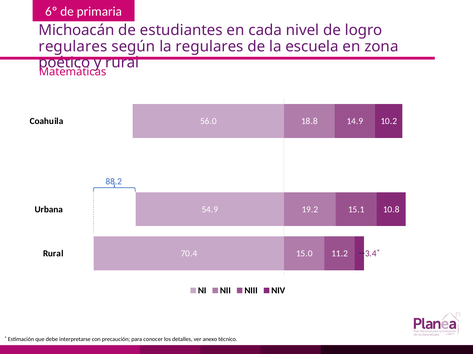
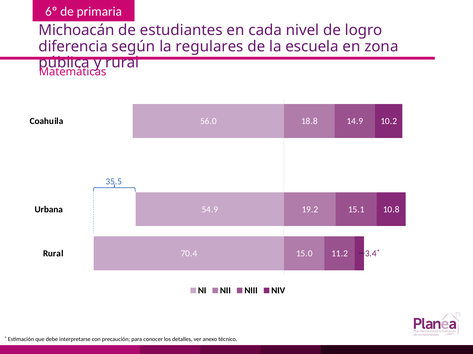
regulares: regulares -> diferencia (73, 46)
poético: poético -> pública (64, 63)
88.2: 88.2 -> 35.5 (114, 182)
